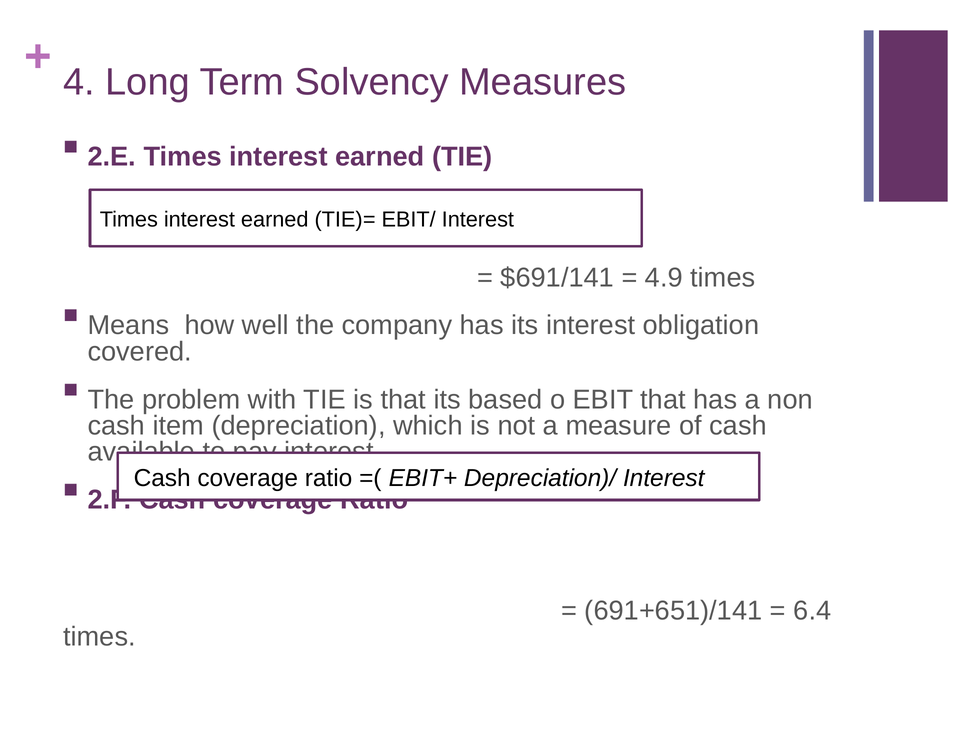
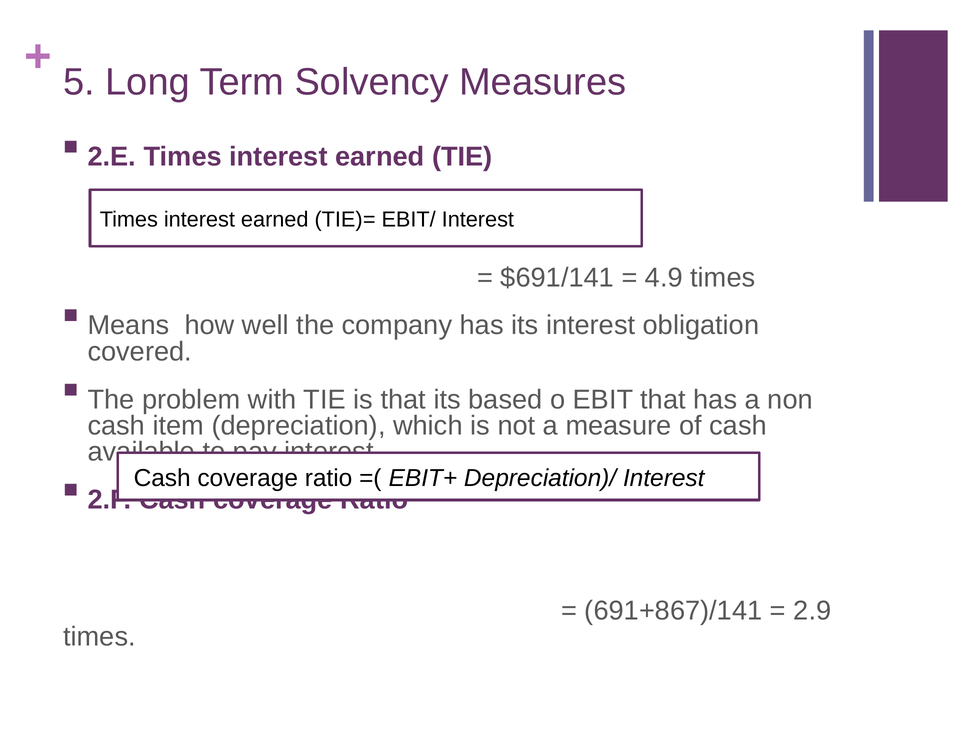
4: 4 -> 5 (79, 82)
691+651)/141: 691+651)/141 -> 691+867)/141 (673, 610)
6.4: 6.4 -> 2.9 (812, 610)
